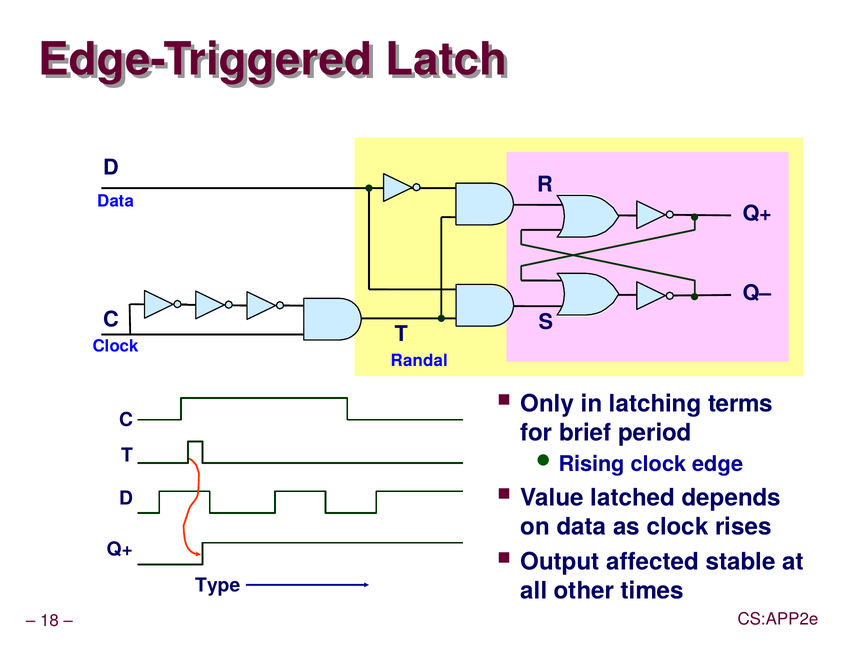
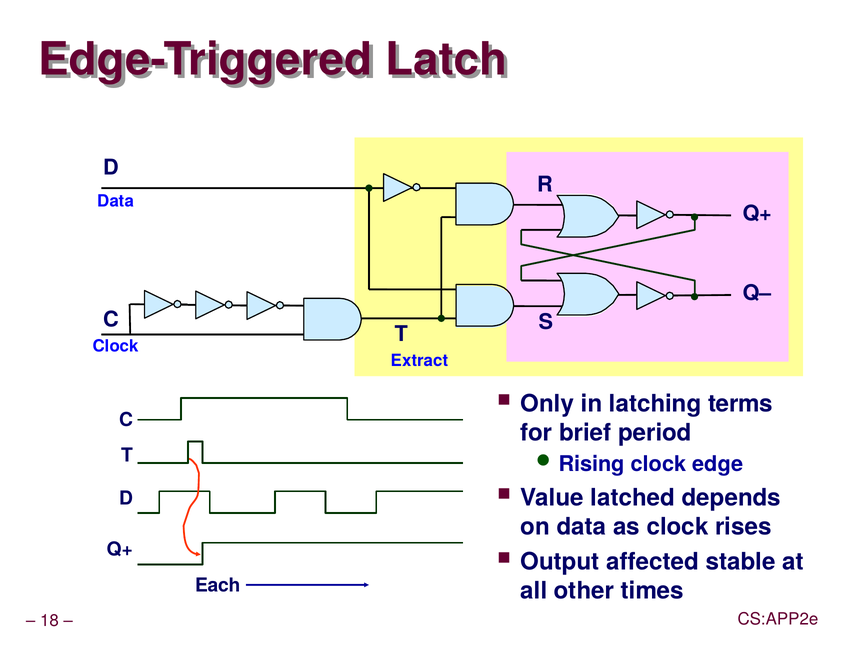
Randal: Randal -> Extract (420, 361)
Type: Type -> Each (218, 585)
